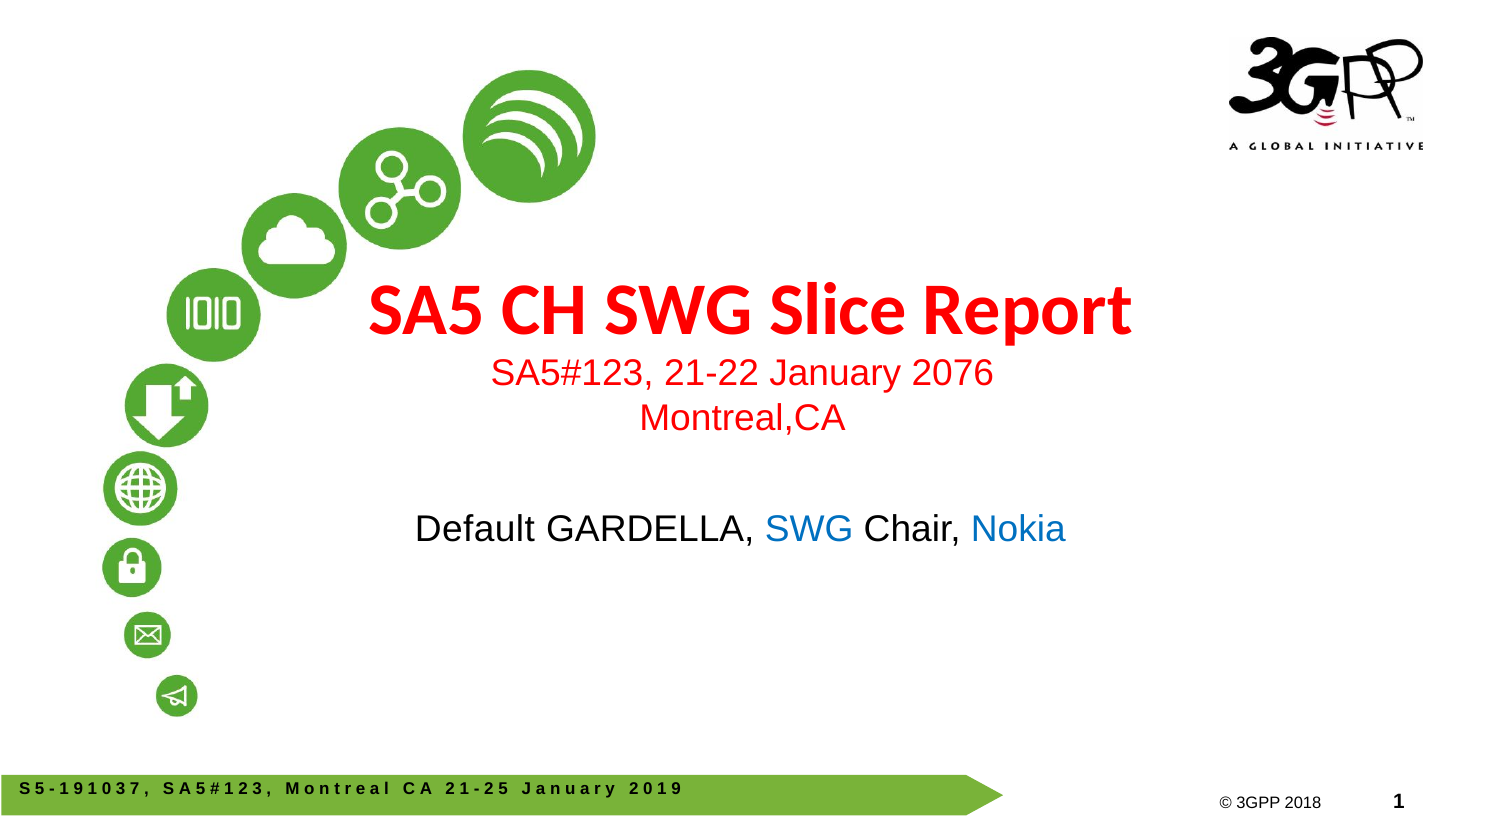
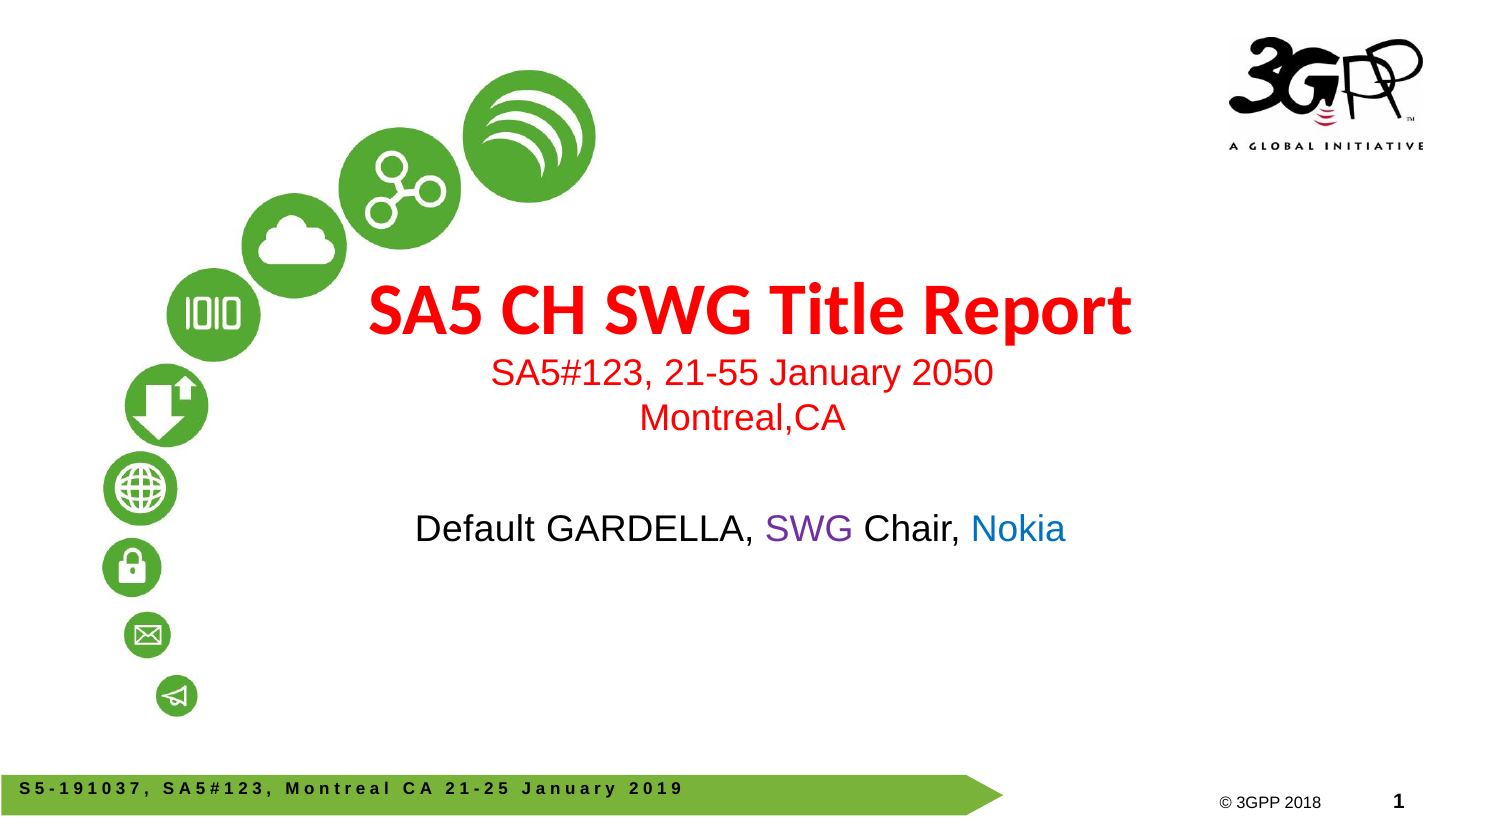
Slice: Slice -> Title (838, 310)
21-22: 21-22 -> 21-55 (712, 374)
2076: 2076 -> 2050 (953, 374)
SWG colour: blue -> purple (809, 529)
